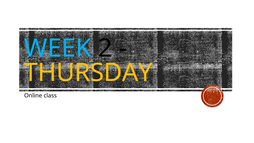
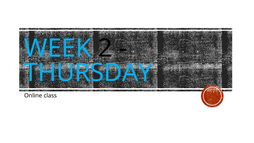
THURSDAY colour: yellow -> light blue (88, 73)
